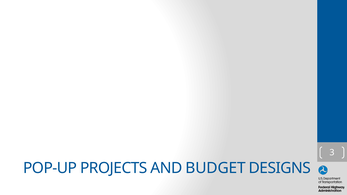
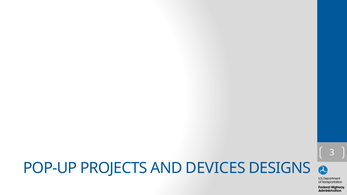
BUDGET: BUDGET -> DEVICES (216, 168)
